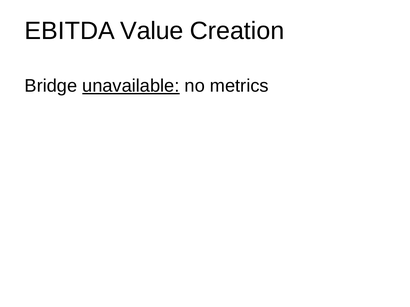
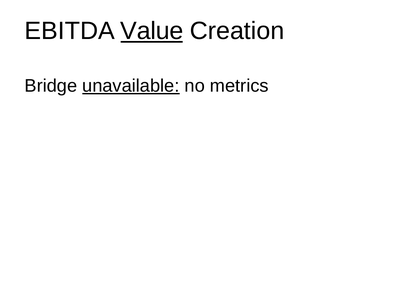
Value underline: none -> present (152, 31)
